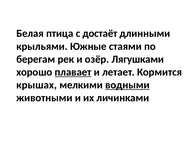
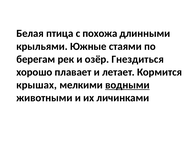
достаёт: достаёт -> похожа (100, 33)
Лягушками: Лягушками -> Гнездиться (138, 59)
плавает underline: present -> none (73, 72)
